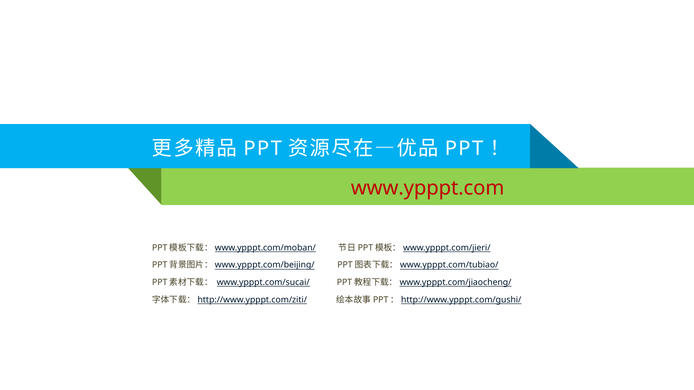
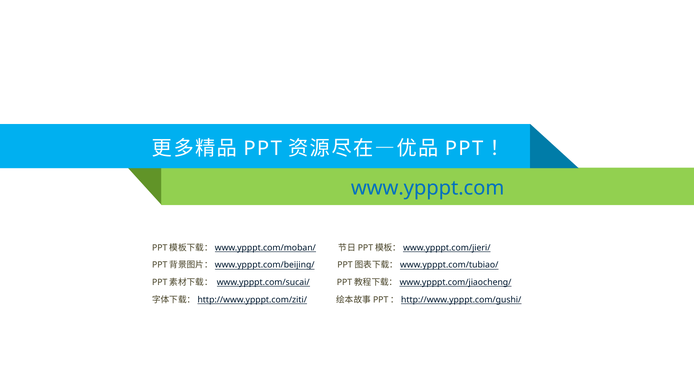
www.ypppt.com colour: red -> blue (428, 188)
